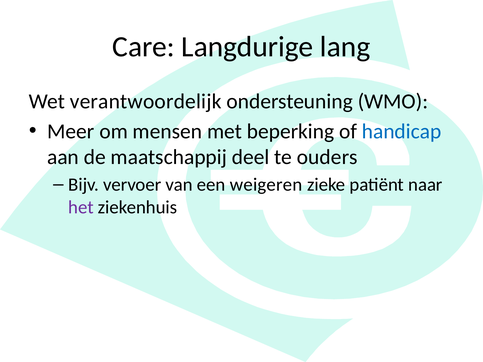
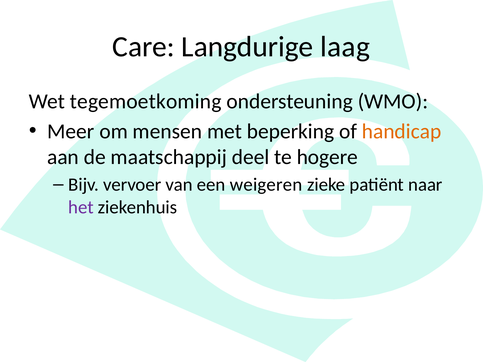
lang: lang -> laag (345, 47)
verantwoordelijk: verantwoordelijk -> tegemoetkoming (146, 101)
handicap colour: blue -> orange (402, 131)
ouders: ouders -> hogere (327, 157)
